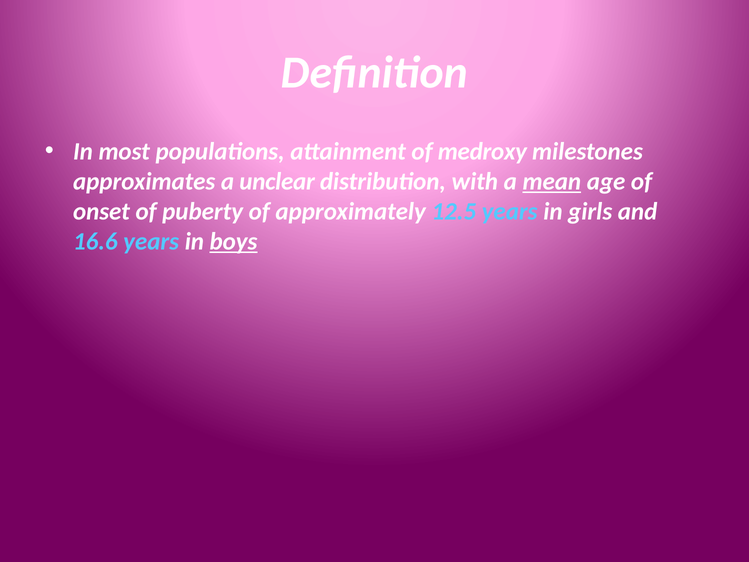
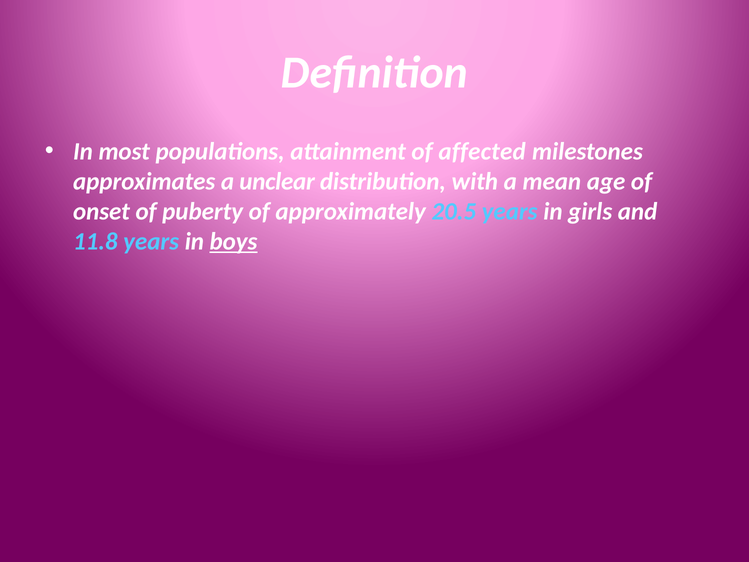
medroxy: medroxy -> affected (482, 152)
mean underline: present -> none (552, 182)
12.5: 12.5 -> 20.5 (454, 211)
16.6: 16.6 -> 11.8 (95, 241)
